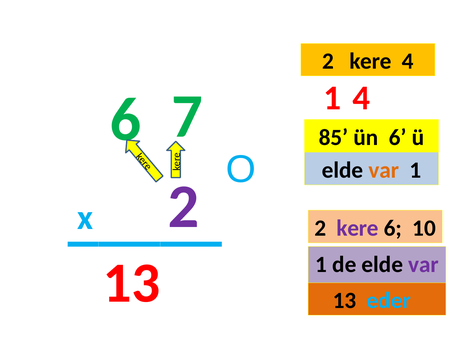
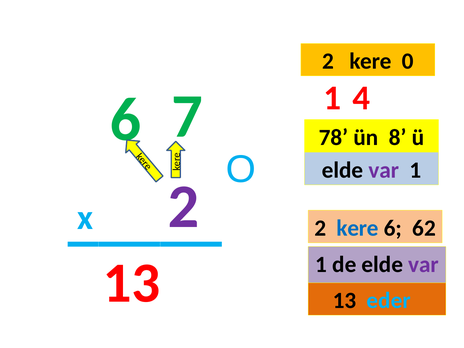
kere 4: 4 -> 0 (408, 61)
85: 85 -> 78 (333, 137)
ün 6: 6 -> 8 (398, 137)
var colour: orange -> purple (384, 170)
kere colour: purple -> blue (358, 228)
10: 10 -> 62 (424, 228)
